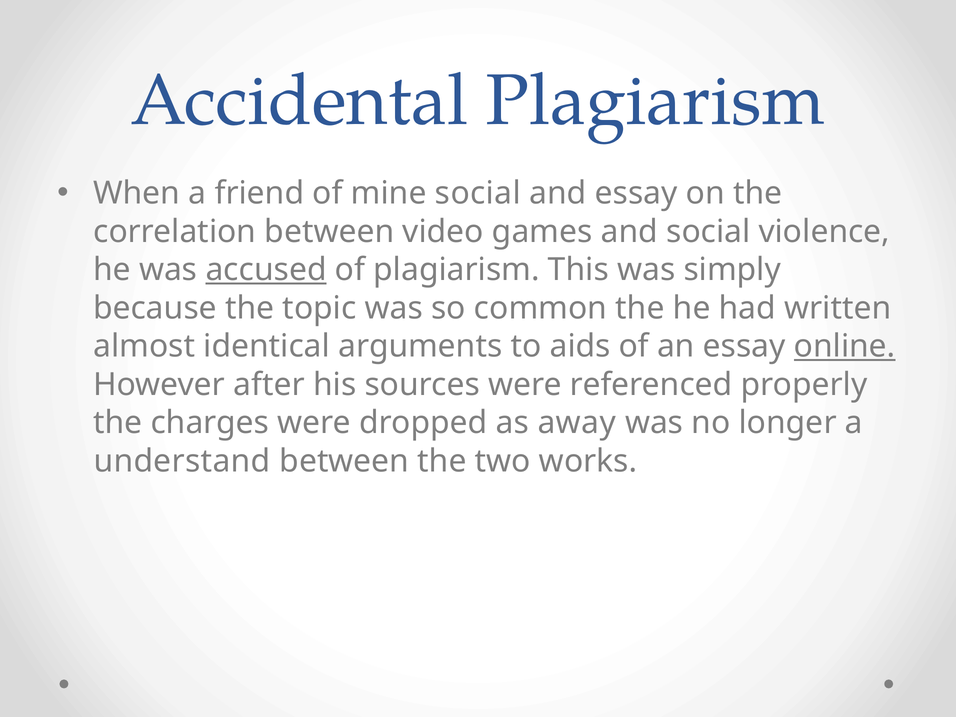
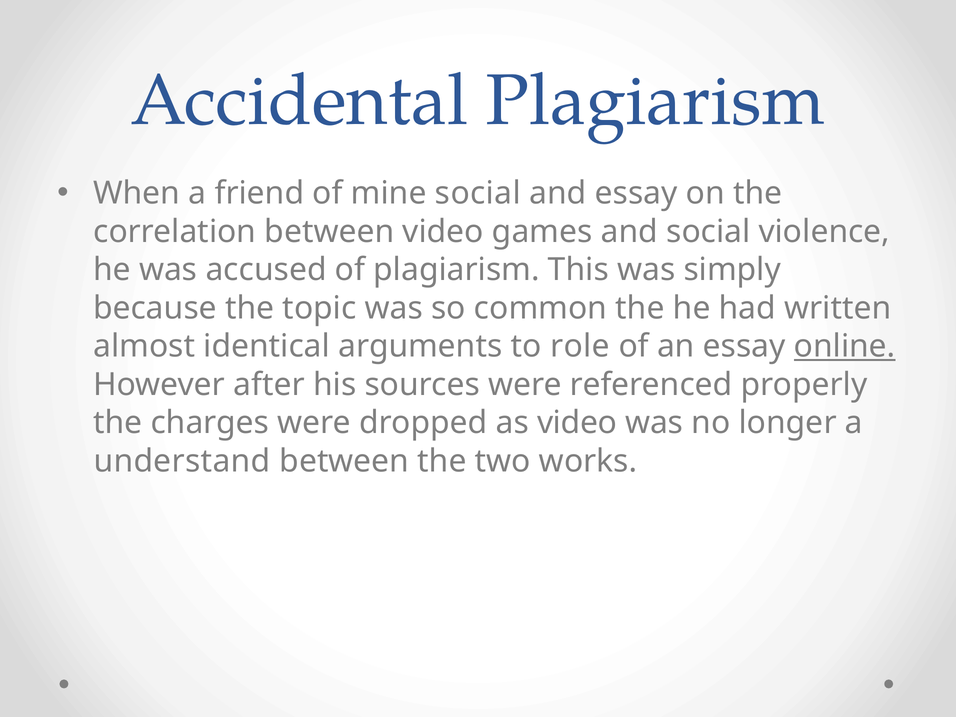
accused underline: present -> none (266, 270)
aids: aids -> role (580, 346)
as away: away -> video (577, 423)
